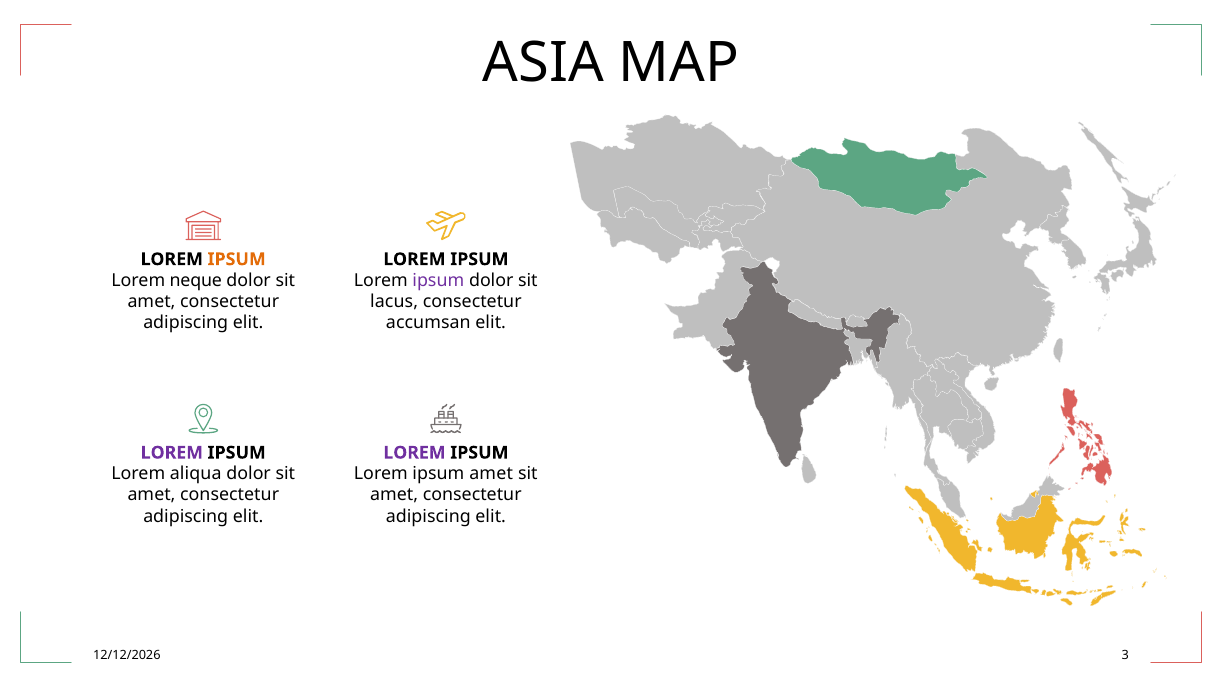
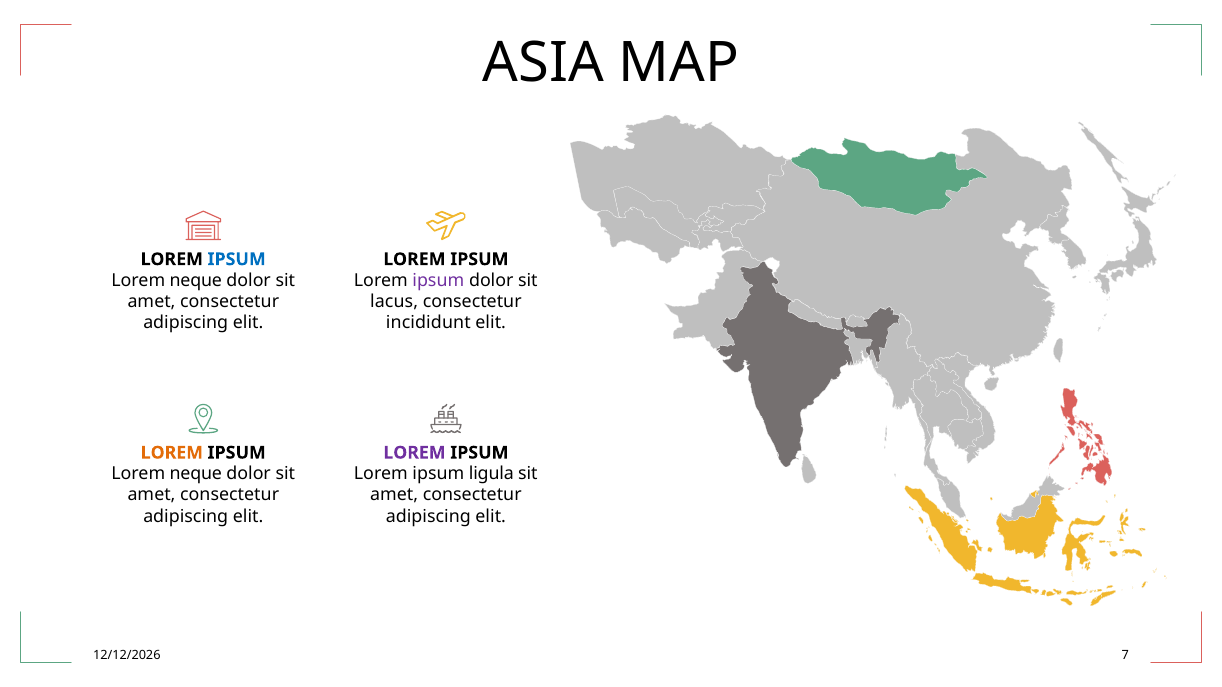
IPSUM colour: orange -> blue (237, 259)
accumsan: accumsan -> incididunt (428, 323)
LOREM colour: purple -> orange (172, 453)
aliqua: aliqua -> neque (196, 474)
ipsum amet: amet -> ligula (491, 474)
3: 3 -> 7 (1125, 655)
